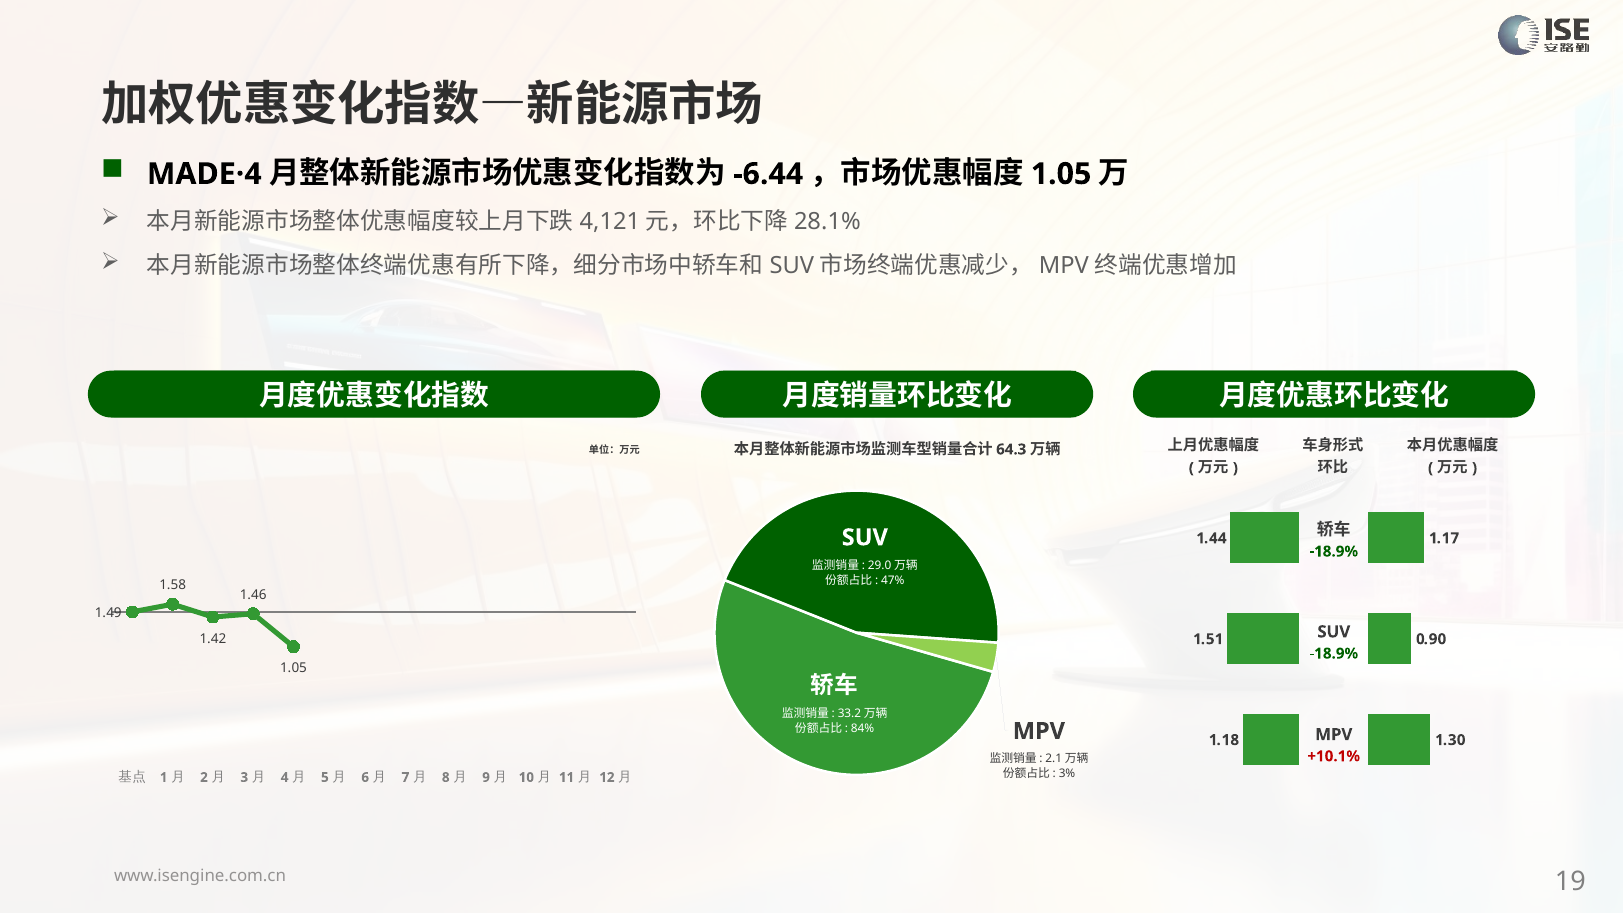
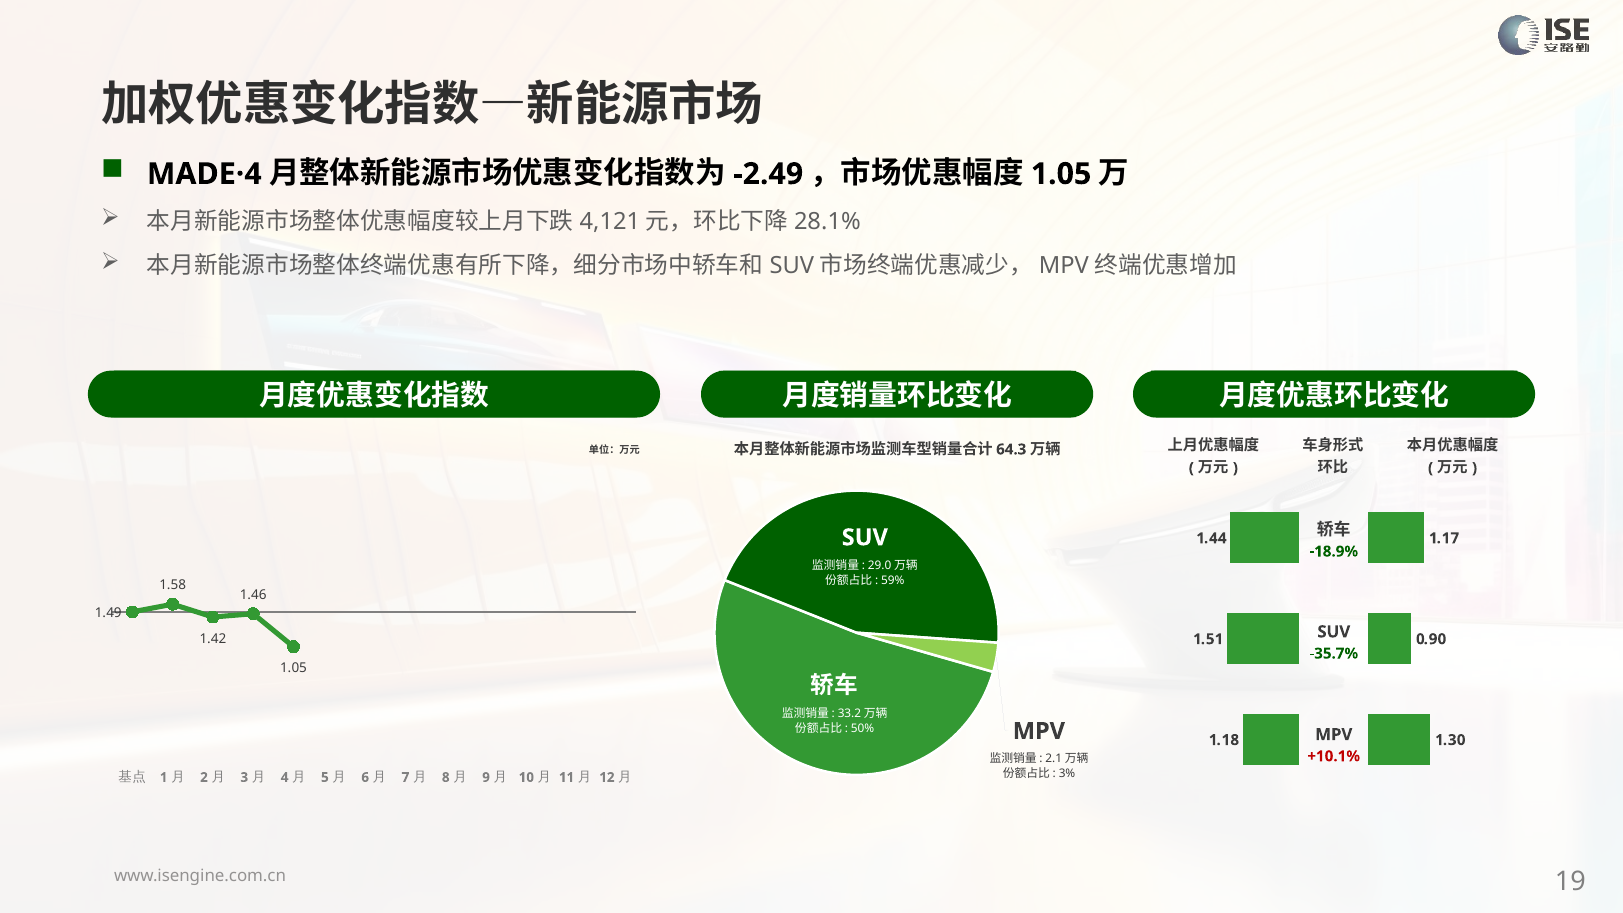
-6.44: -6.44 -> -2.49 (768, 174)
47%: 47% -> 59% (893, 580)
-18.9%: -18.9% -> -35.7% (1334, 653)
84%: 84% -> 50% (863, 728)
